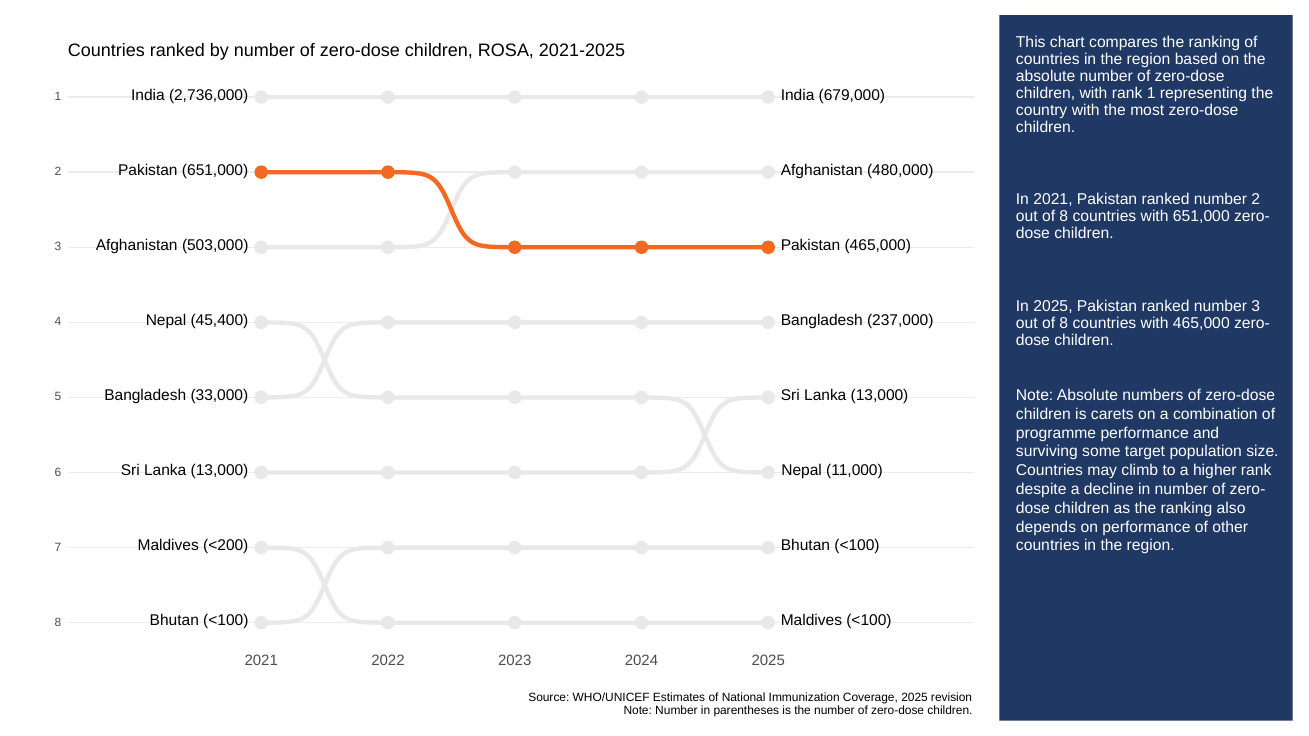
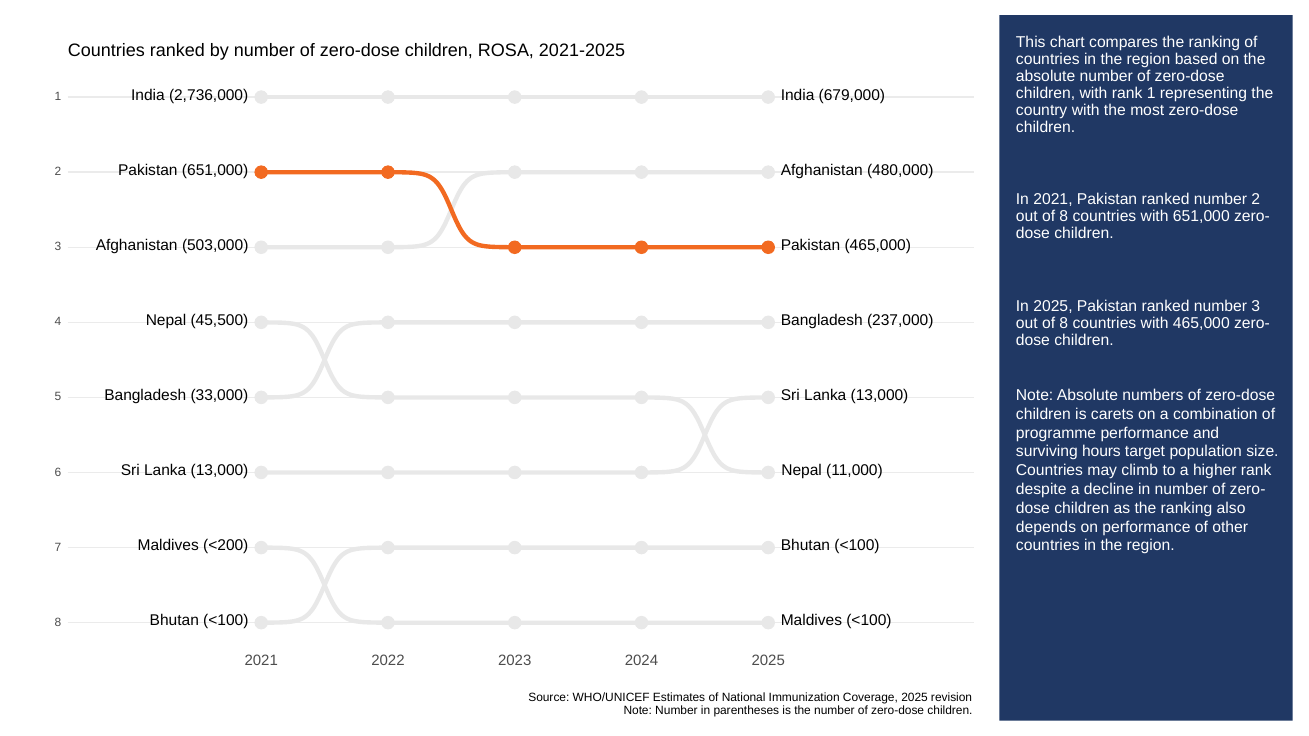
45,400: 45,400 -> 45,500 (219, 320)
some: some -> hours (1101, 452)
